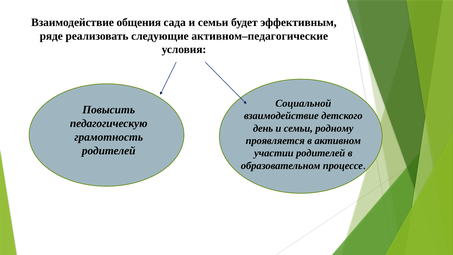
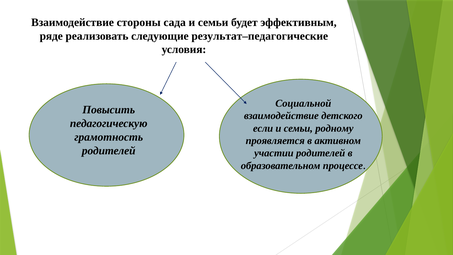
общения: общения -> стороны (139, 22)
активном–педагогические: активном–педагогические -> результат–педагогические (260, 36)
день: день -> если (263, 128)
